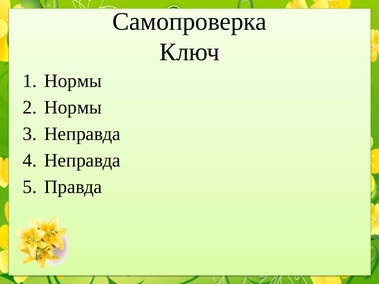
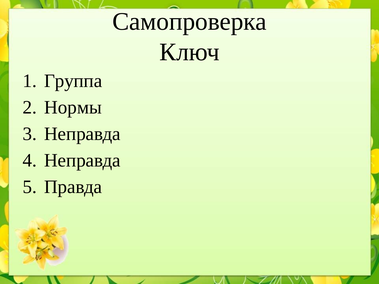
Нормы: Нормы -> Группа (73, 81)
